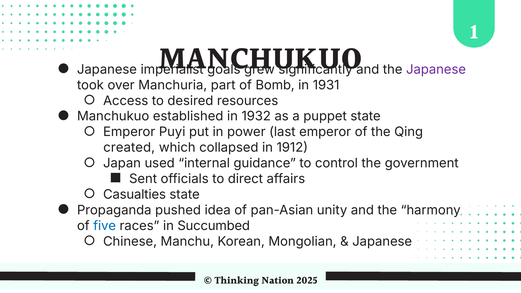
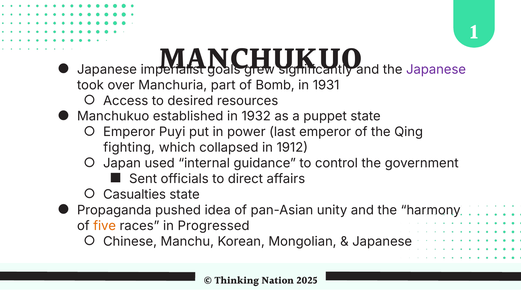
created: created -> fighting (129, 148)
five colour: blue -> orange (105, 226)
Succumbed: Succumbed -> Progressed (214, 226)
